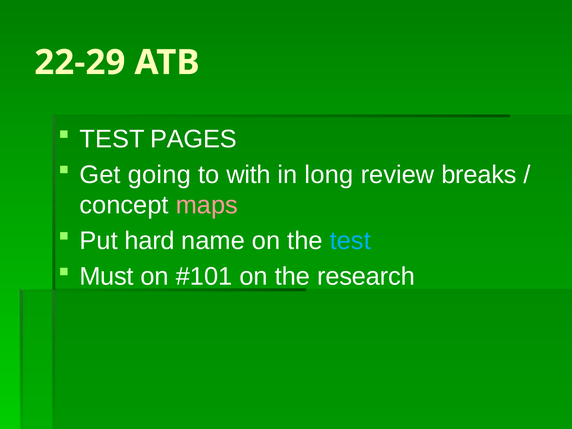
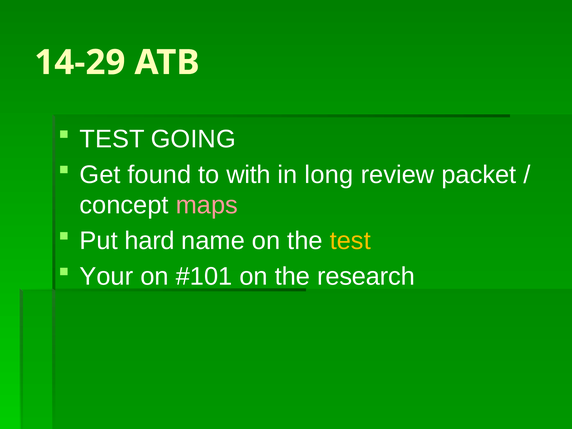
22-29: 22-29 -> 14-29 (80, 63)
PAGES: PAGES -> GOING (193, 139)
going: going -> found (159, 175)
breaks: breaks -> packet (479, 175)
test colour: light blue -> yellow (350, 241)
Must: Must -> Your (106, 276)
